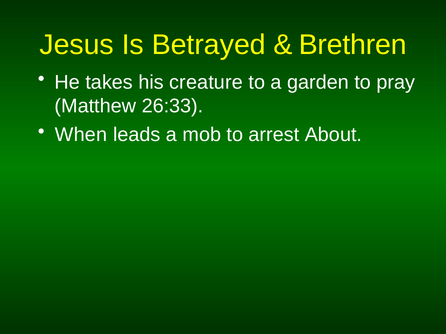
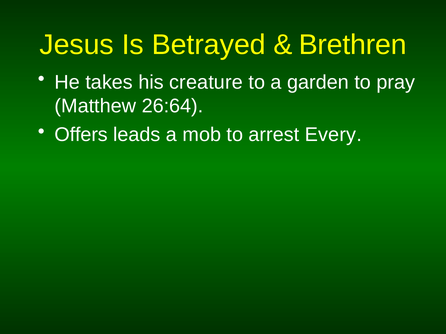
26:33: 26:33 -> 26:64 (173, 106)
When: When -> Offers (81, 135)
About: About -> Every (333, 135)
